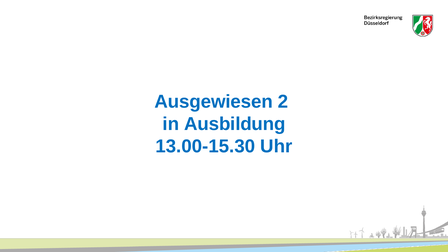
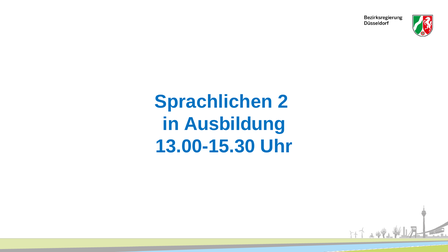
Ausgewiesen: Ausgewiesen -> Sprachlichen (214, 102)
